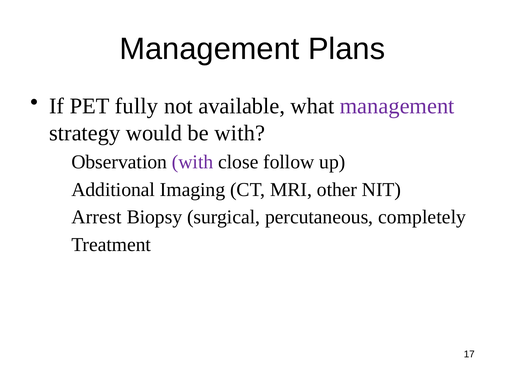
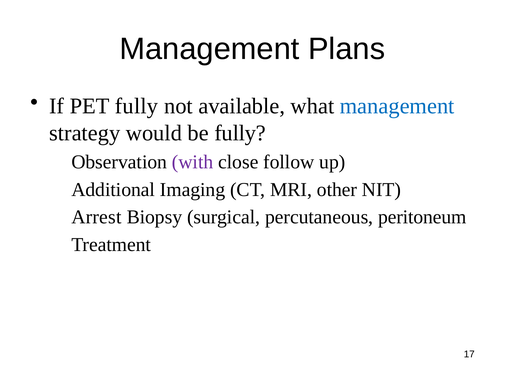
management colour: purple -> blue (397, 106)
be with: with -> fully (240, 133)
completely: completely -> peritoneum (422, 217)
